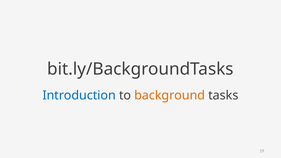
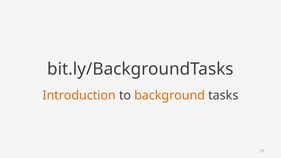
Introduction colour: blue -> orange (79, 95)
